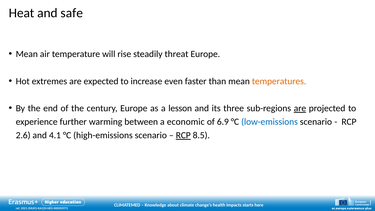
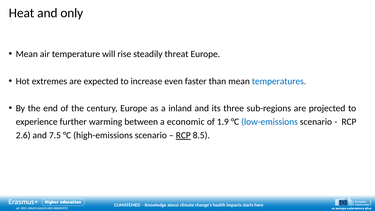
safe: safe -> only (72, 13)
temperatures colour: orange -> blue (279, 81)
lesson: lesson -> inland (180, 108)
are underline: present -> none (300, 108)
6.9: 6.9 -> 1.9 (223, 122)
4.1: 4.1 -> 7.5 (55, 135)
